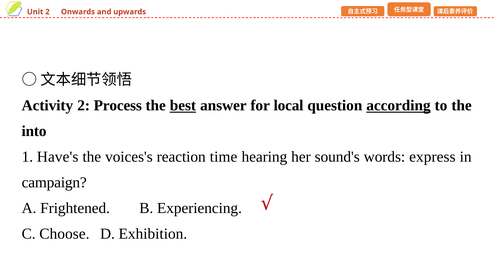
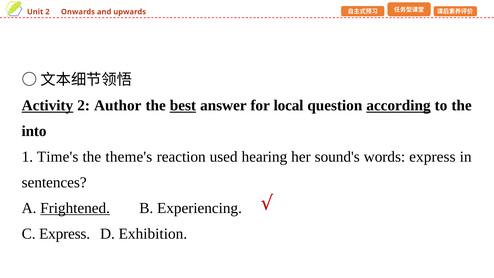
Activity underline: none -> present (47, 105)
Process: Process -> Author (118, 105)
Have's: Have's -> Time's (58, 157)
voices's: voices's -> theme's (129, 157)
time: time -> used (224, 157)
campaign: campaign -> sentences (54, 182)
Frightened underline: none -> present (75, 208)
C Choose: Choose -> Express (65, 234)
